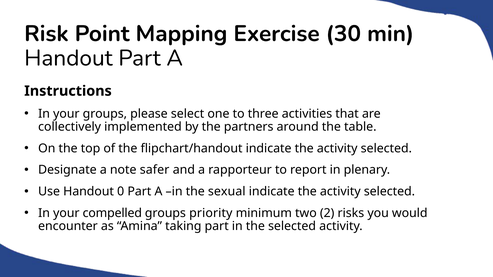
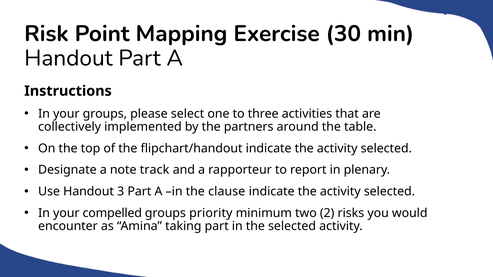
safer: safer -> track (155, 170)
0: 0 -> 3 (121, 192)
sexual: sexual -> clause (227, 192)
